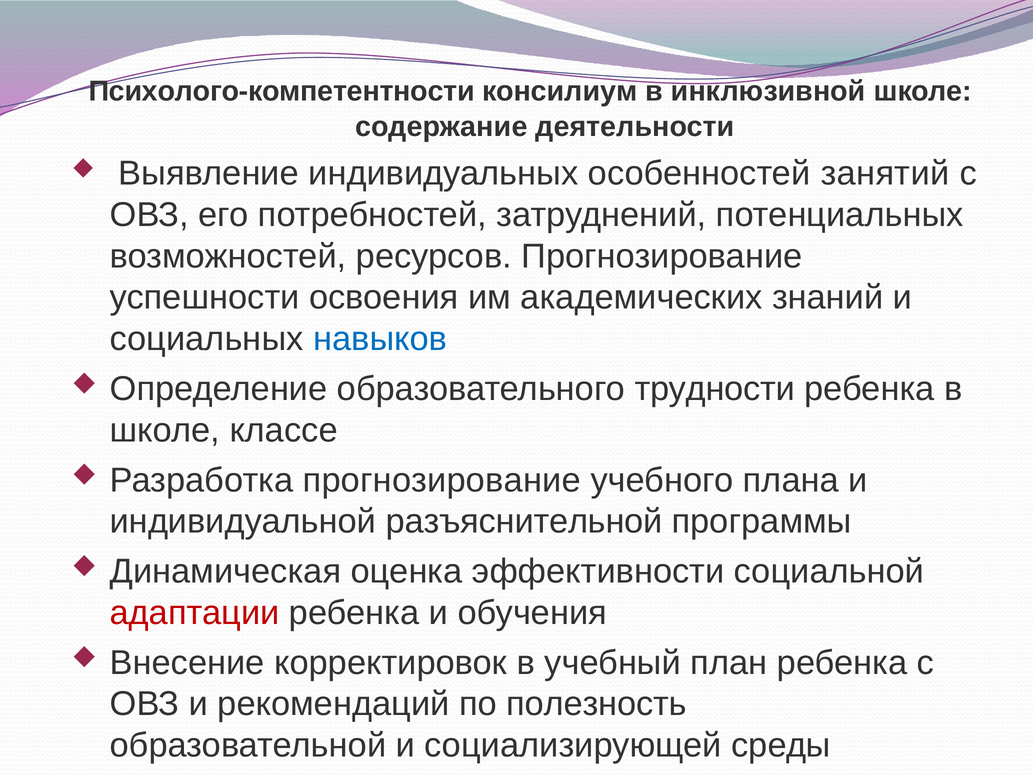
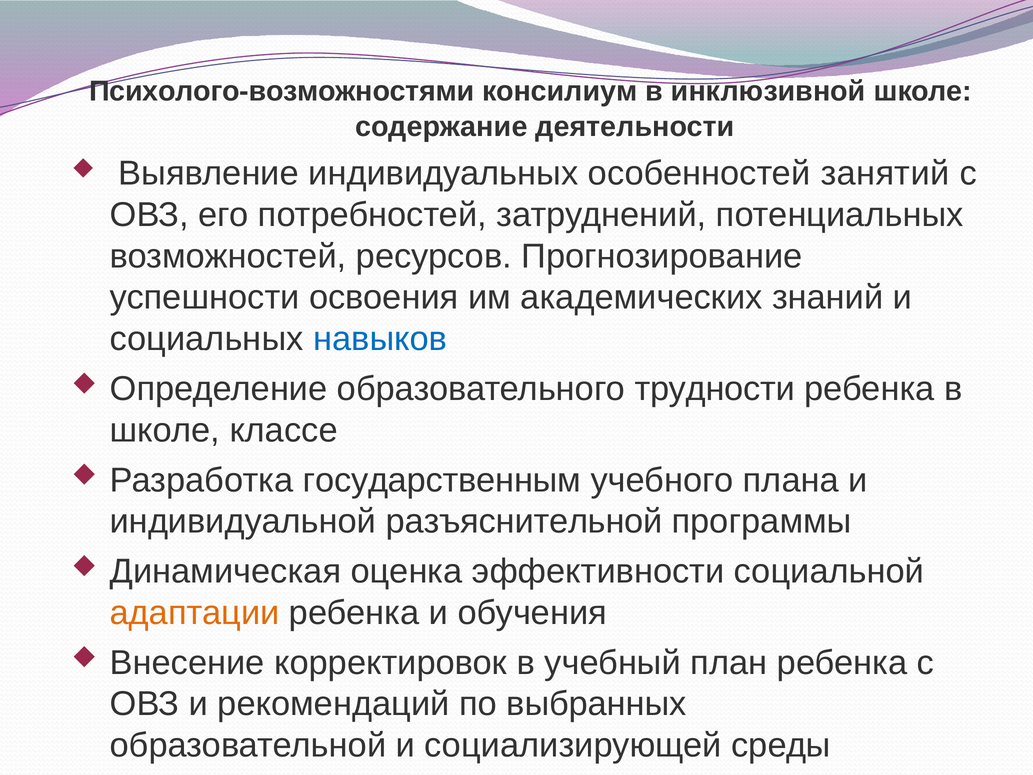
Психолого-компетентности: Психолого-компетентности -> Психолого-возможностями (282, 91)
Разработка прогнозирование: прогнозирование -> государственным (442, 480)
адаптации colour: red -> orange (195, 613)
полезность: полезность -> выбранных (597, 704)
